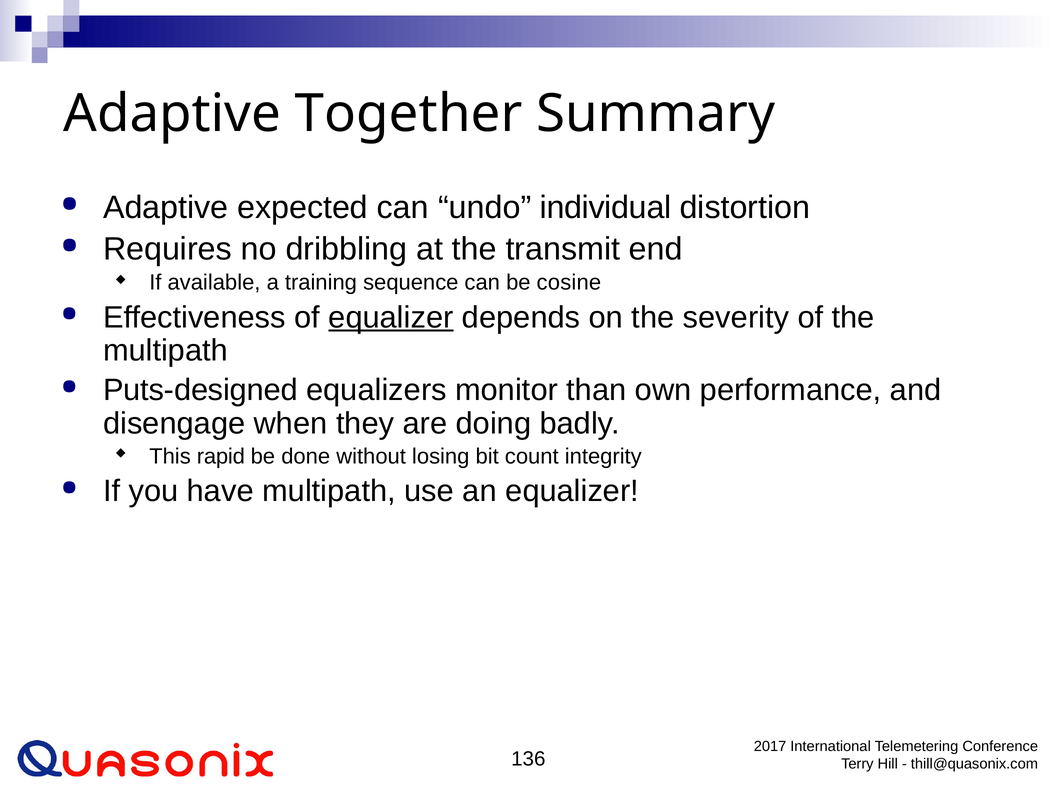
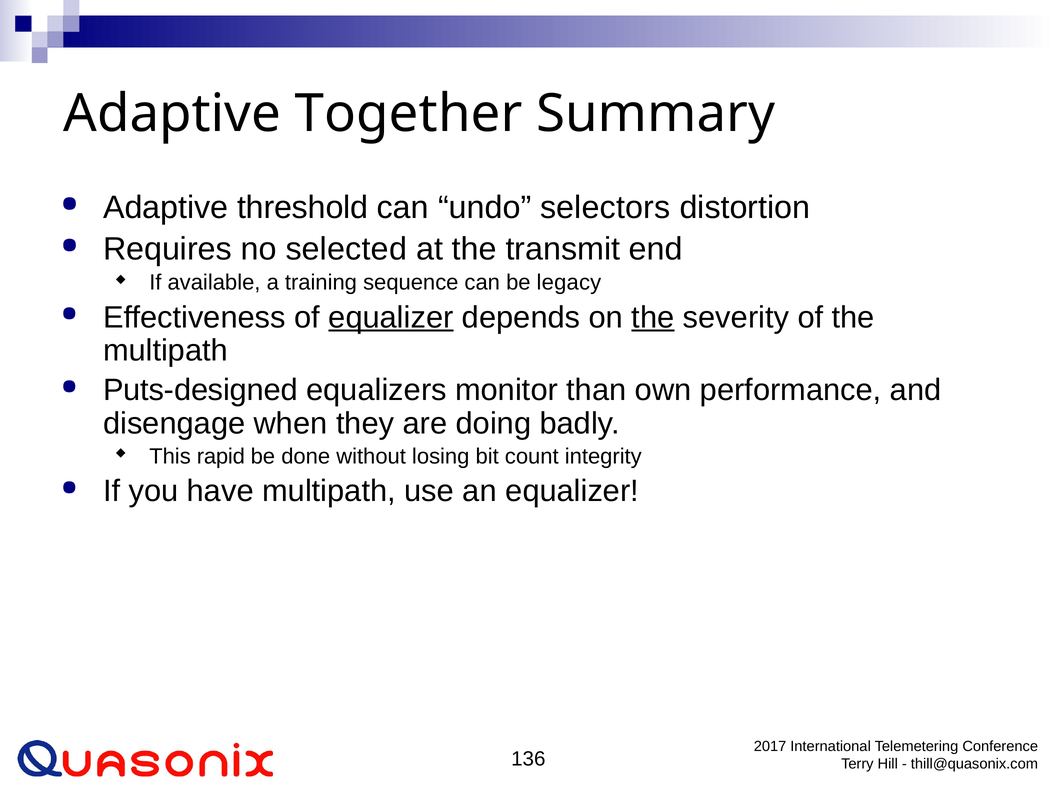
expected: expected -> threshold (303, 207)
individual: individual -> selectors (605, 207)
dribbling: dribbling -> selected (346, 249)
cosine: cosine -> legacy (569, 283)
the underline: none -> present (653, 317)
